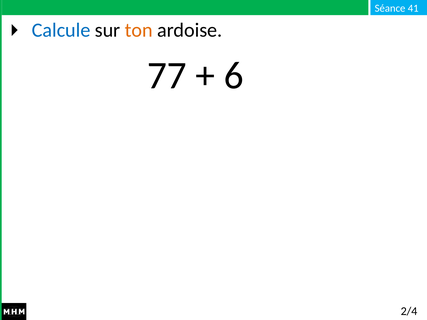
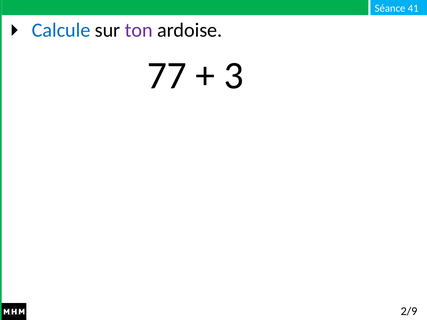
ton colour: orange -> purple (139, 30)
6: 6 -> 3 (234, 76)
2/4: 2/4 -> 2/9 (409, 312)
